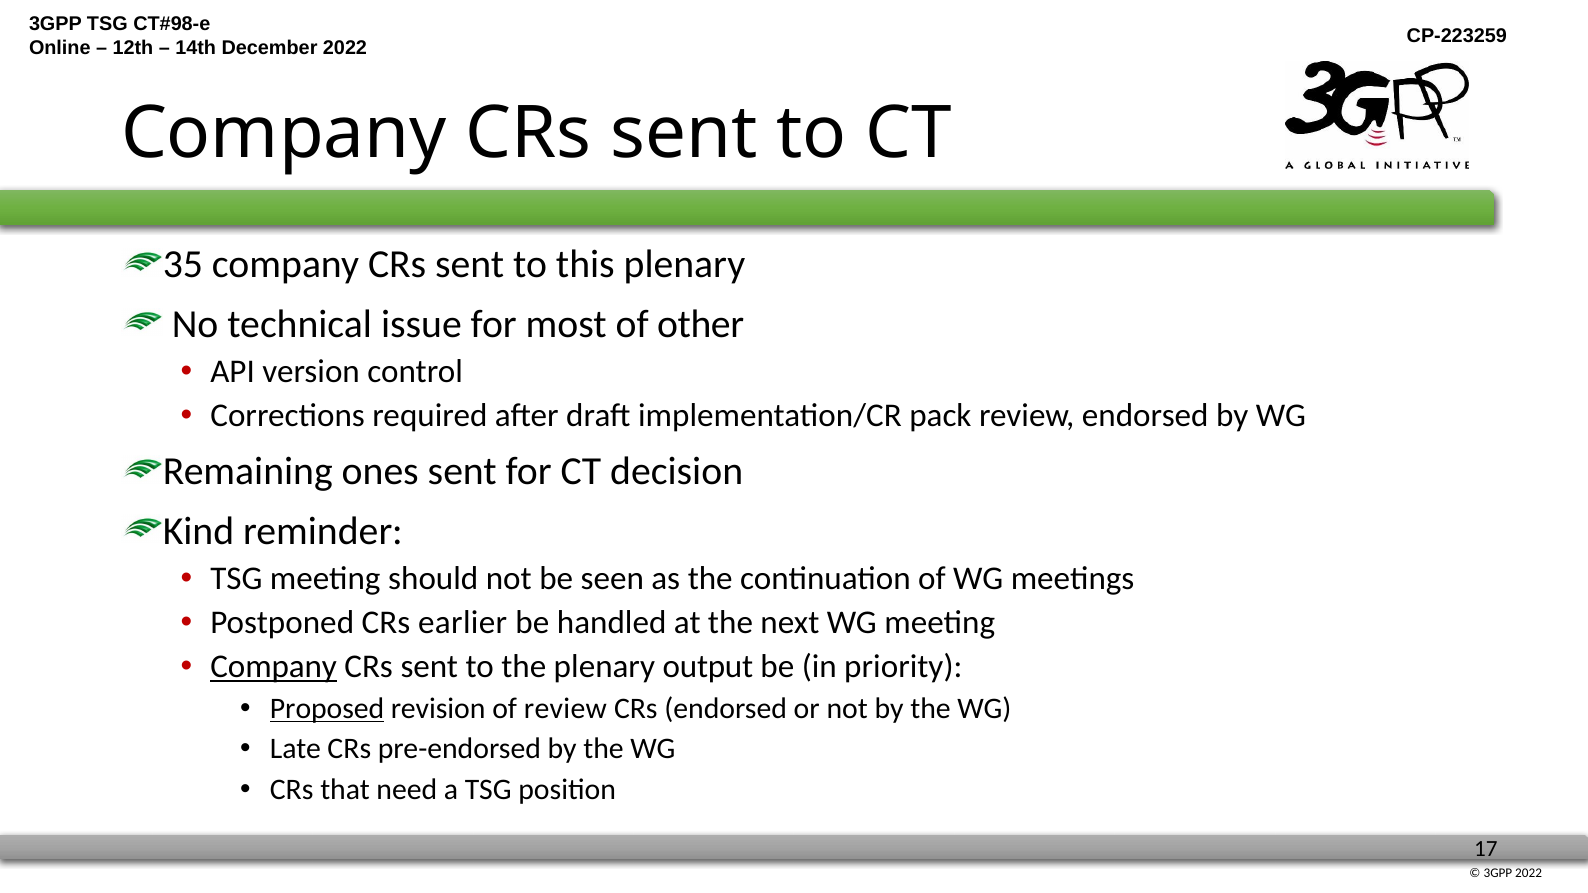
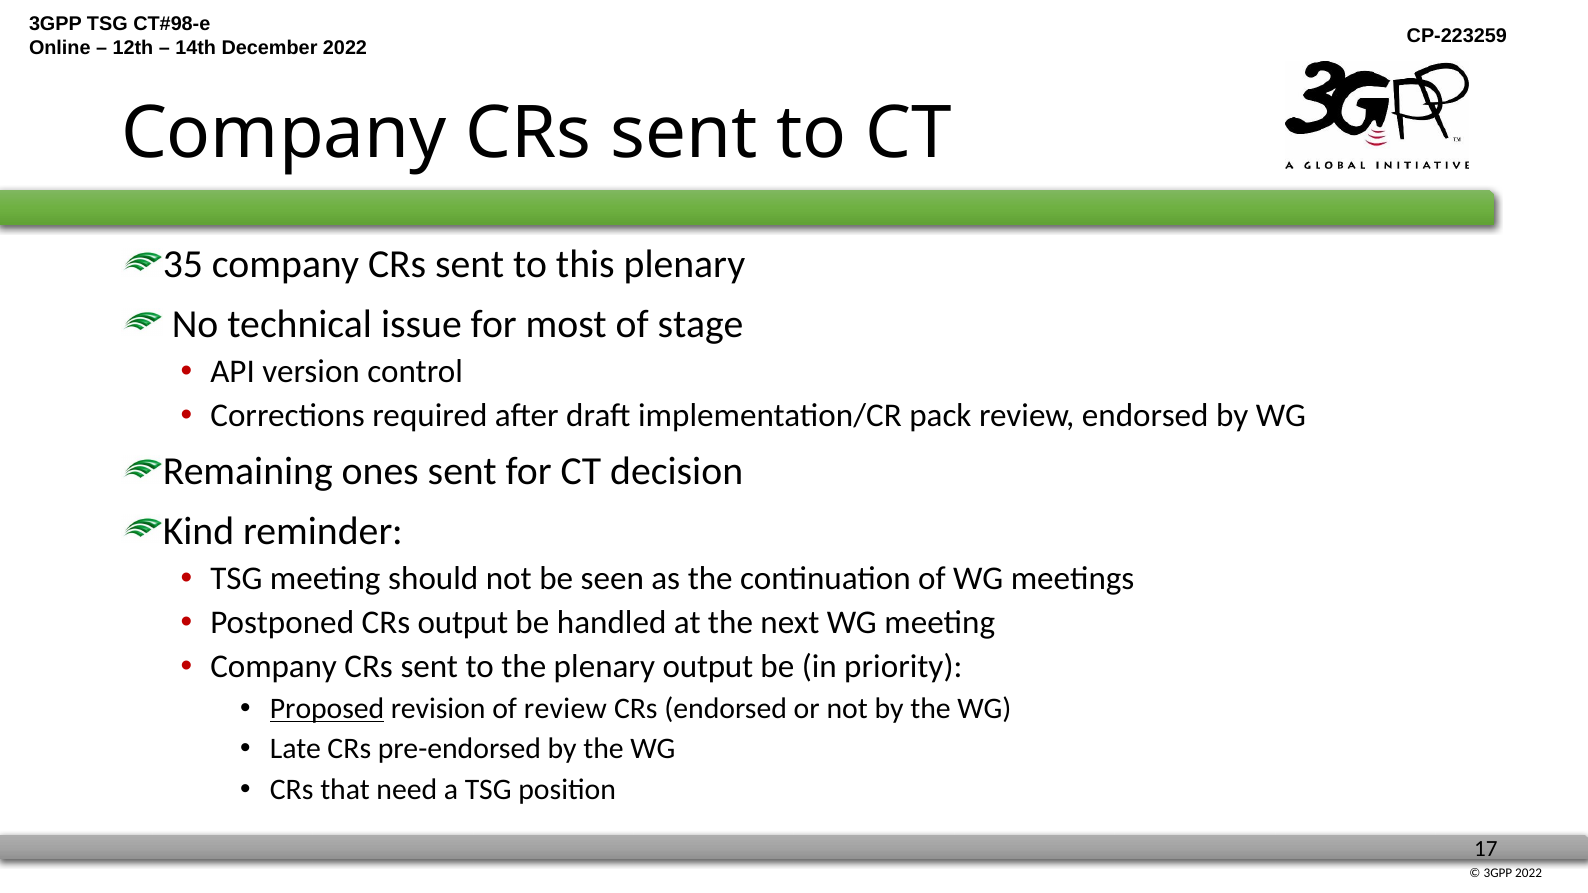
other: other -> stage (700, 324)
CRs earlier: earlier -> output (463, 623)
Company underline: present -> none (274, 667)
